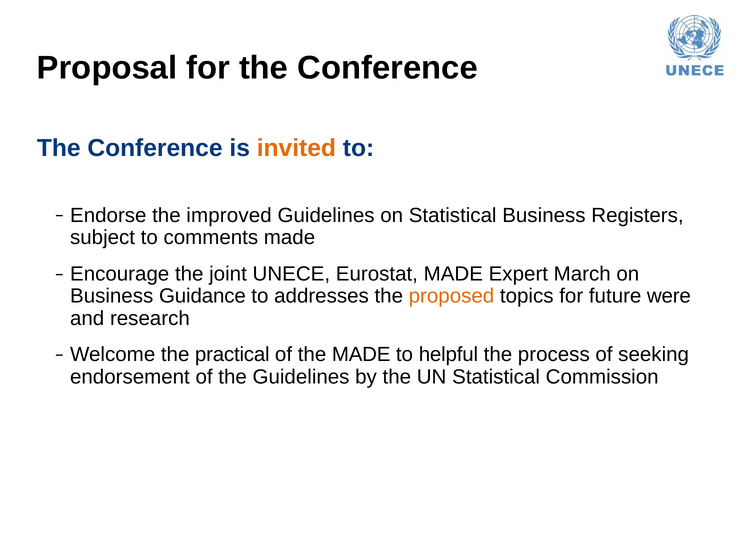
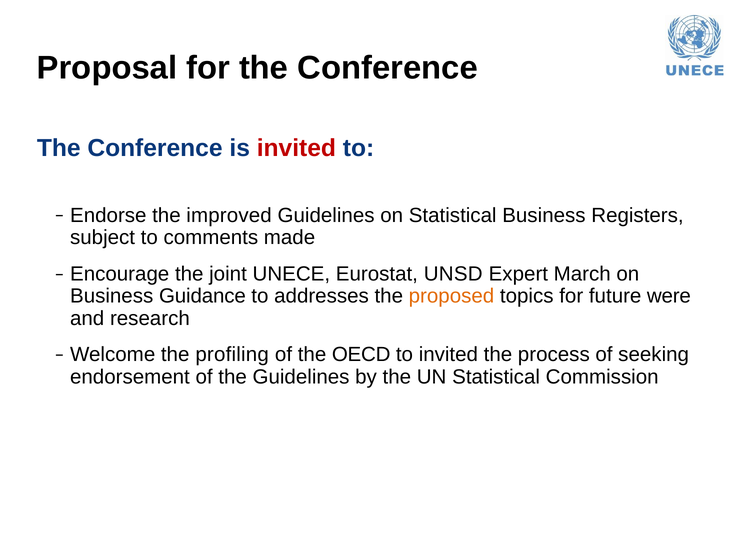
invited colour: orange -> red (296, 148)
Eurostat MADE: MADE -> UNSD (453, 274)
practical: practical -> profiling (232, 355)
the MADE: MADE -> OECD (361, 355)
to helpful: helpful -> invited (448, 355)
